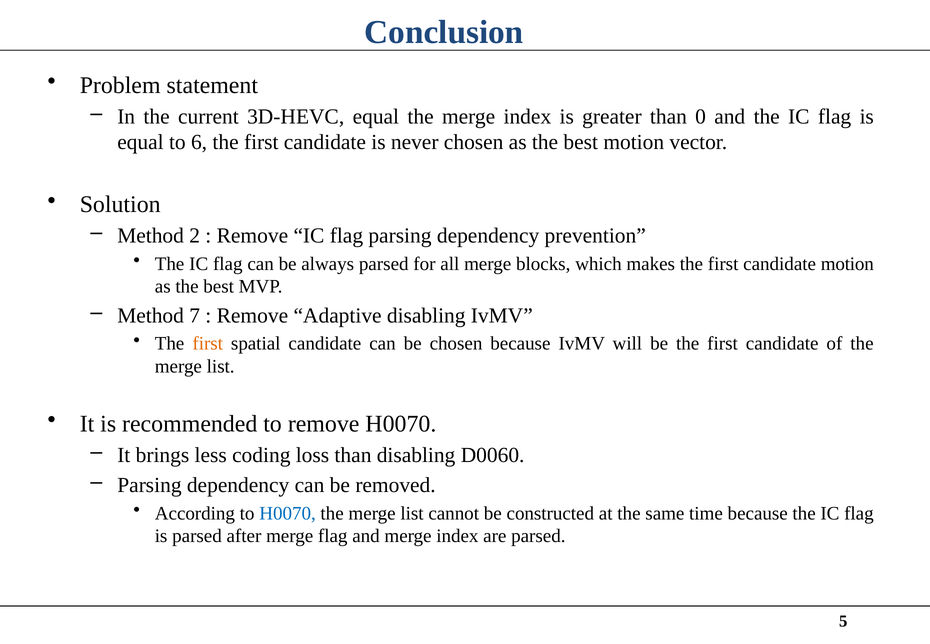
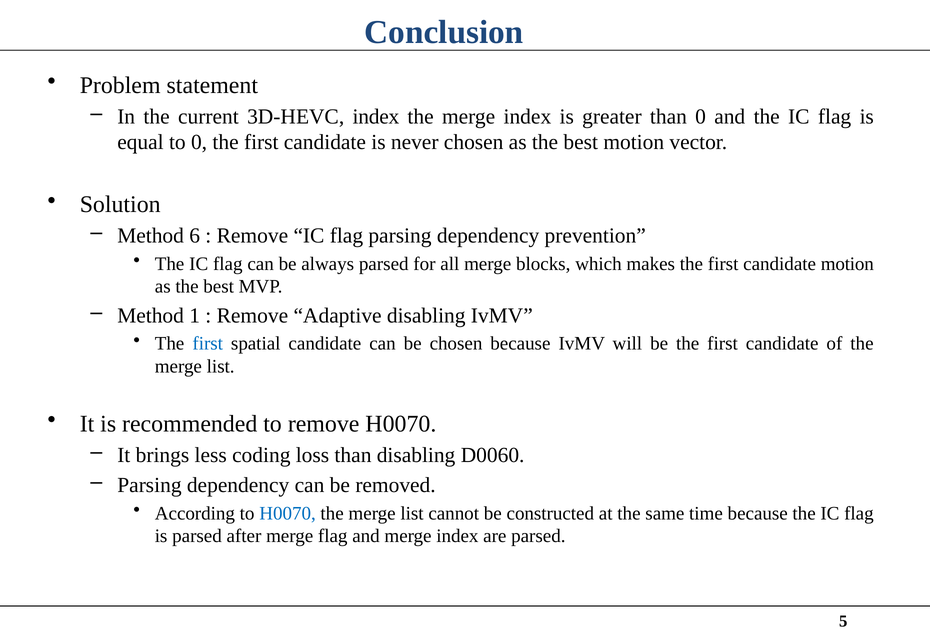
3D-HEVC equal: equal -> index (376, 117)
to 6: 6 -> 0 (199, 142)
2: 2 -> 6 (195, 236)
7: 7 -> 1 (195, 315)
first colour: orange -> blue (208, 343)
